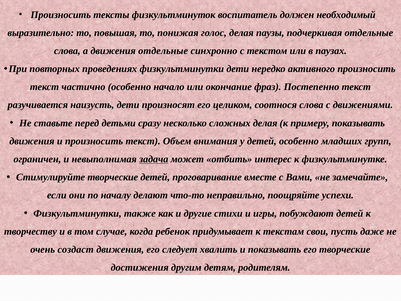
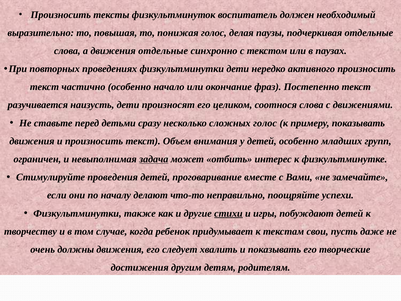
сложных делая: делая -> голос (265, 123)
Стимулируйте творческие: творческие -> проведения (113, 177)
стихи underline: none -> present (228, 213)
создаст: создаст -> должны (76, 249)
